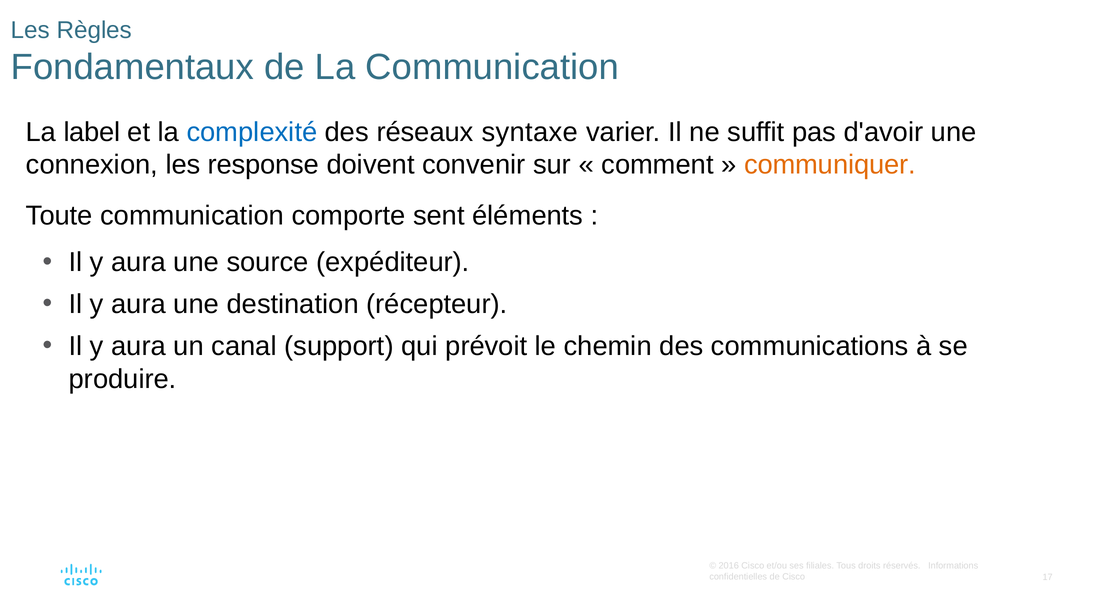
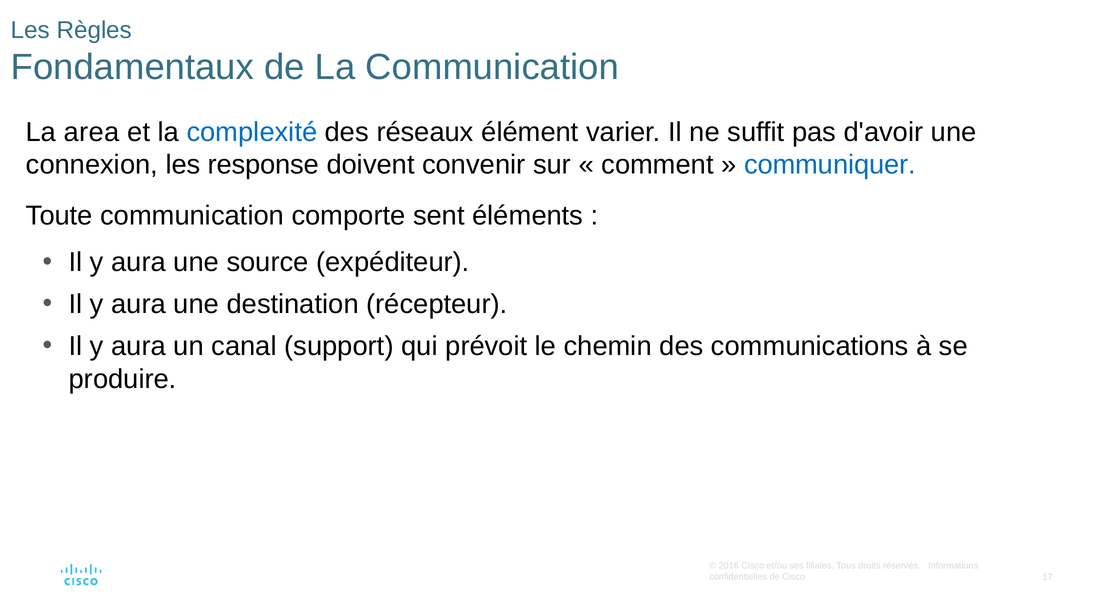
label: label -> area (92, 132)
syntaxe: syntaxe -> élément (530, 132)
communiquer colour: orange -> blue (830, 165)
